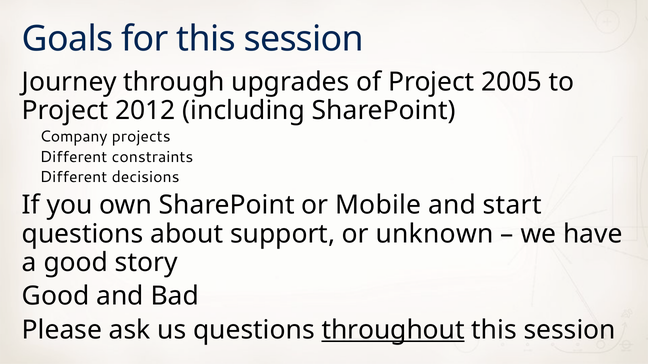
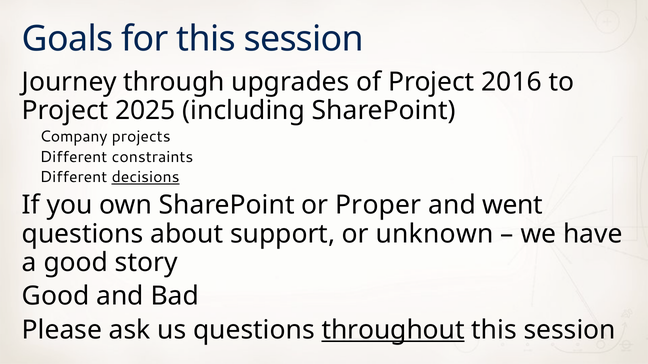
2005: 2005 -> 2016 (512, 82)
2012: 2012 -> 2025 (145, 111)
decisions underline: none -> present (146, 177)
Mobile: Mobile -> Proper (378, 205)
start: start -> went (513, 205)
